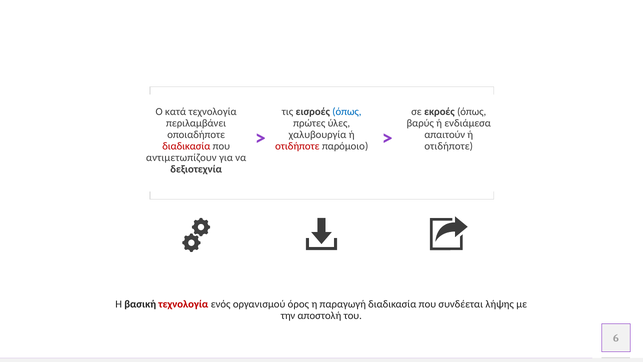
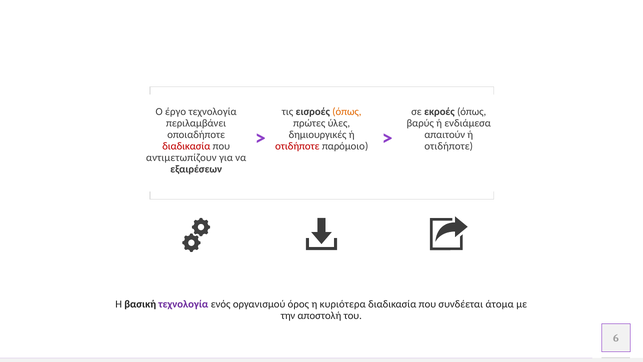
κατά: κατά -> έργο (176, 112)
όπως colour: blue -> orange (347, 111)
χαλυβουργία: χαλυβουργία -> δημιουργικές (318, 135)
δεξιοτεχνία: δεξιοτεχνία -> εξαιρέσεων (196, 169)
τεχνολογία colour: red -> purple (183, 304)
παραγωγή: παραγωγή -> κυριότερα (343, 304)
λήψης: λήψης -> άτομα (500, 304)
